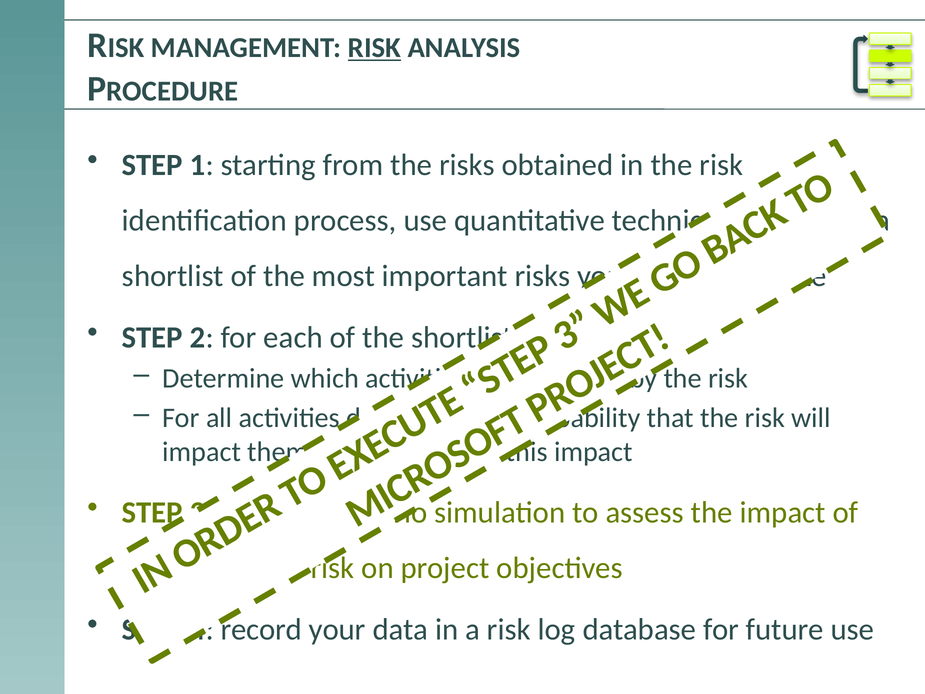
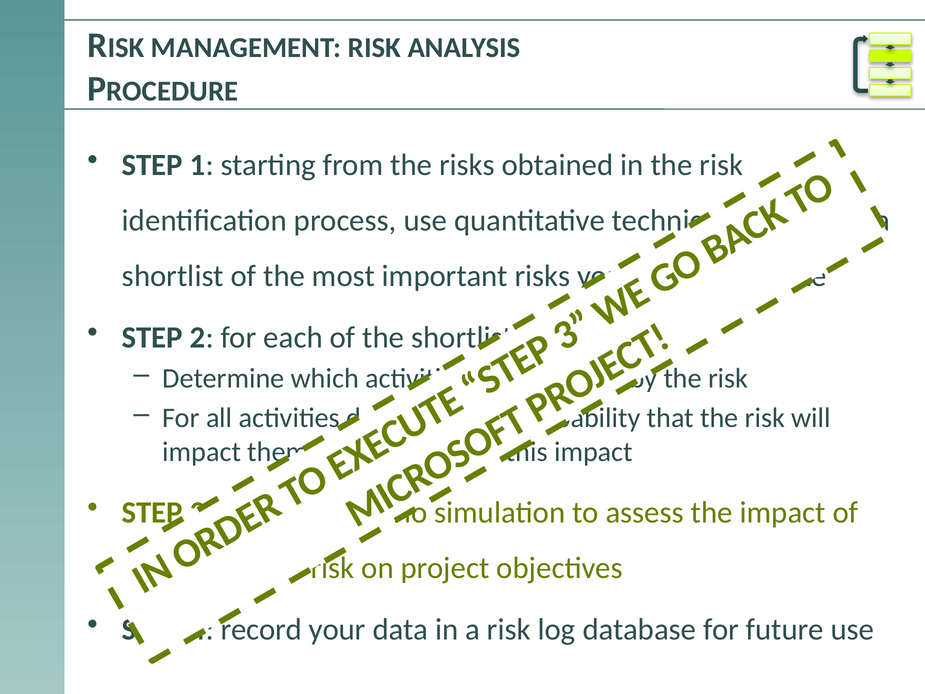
RISK underline: present -> none (374, 48)
